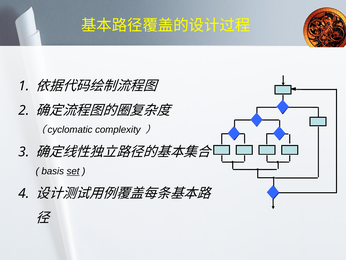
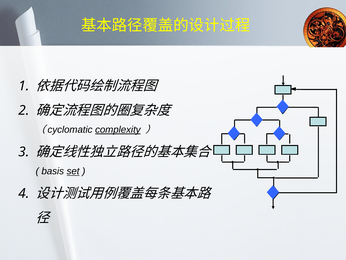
complexity underline: none -> present (118, 129)
